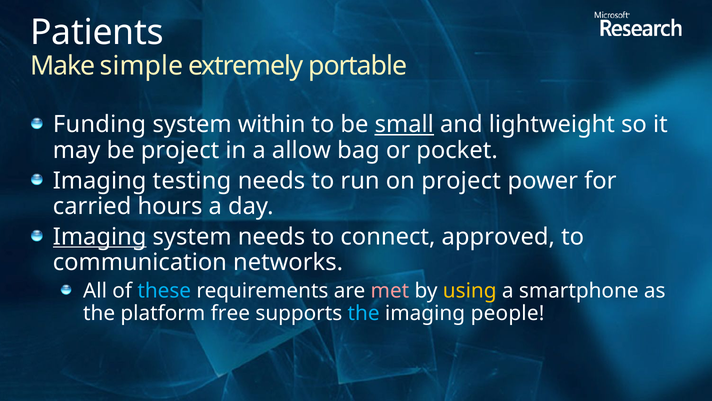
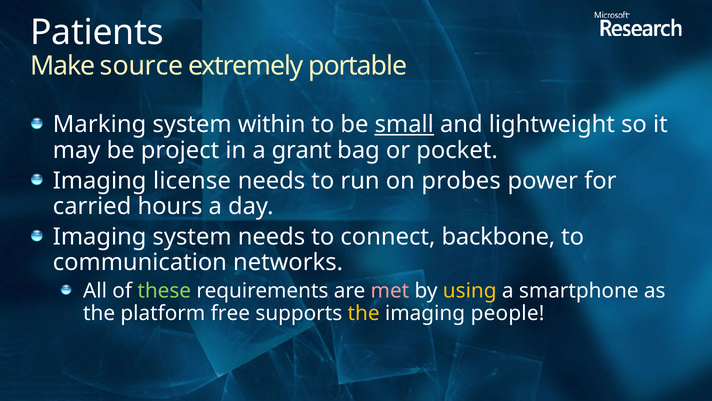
simple: simple -> source (142, 66)
Funding: Funding -> Marking (100, 124)
allow: allow -> grant (302, 150)
testing: testing -> license (192, 180)
on project: project -> probes (461, 180)
Imaging underline: present -> none (100, 237)
approved: approved -> backbone (498, 237)
these colour: light blue -> light green (164, 290)
the colour: light blue -> yellow (364, 313)
